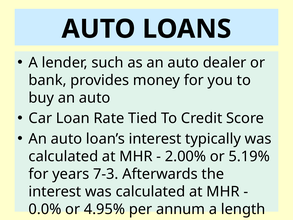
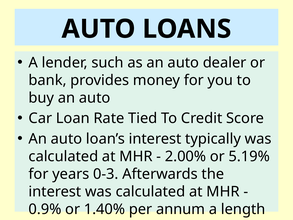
7-3: 7-3 -> 0-3 (106, 174)
0.0%: 0.0% -> 0.9% (45, 209)
4.95%: 4.95% -> 1.40% (105, 209)
